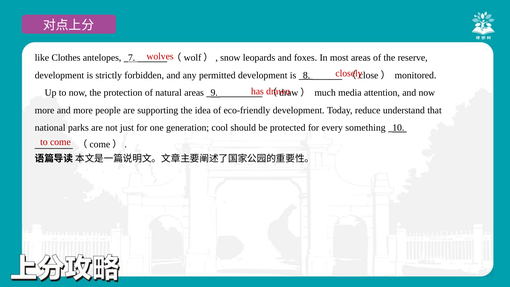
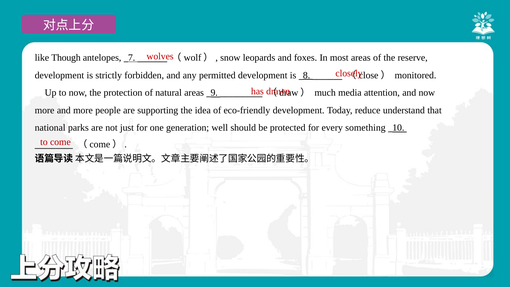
Clothes: Clothes -> Though (66, 58)
cool: cool -> well (220, 128)
